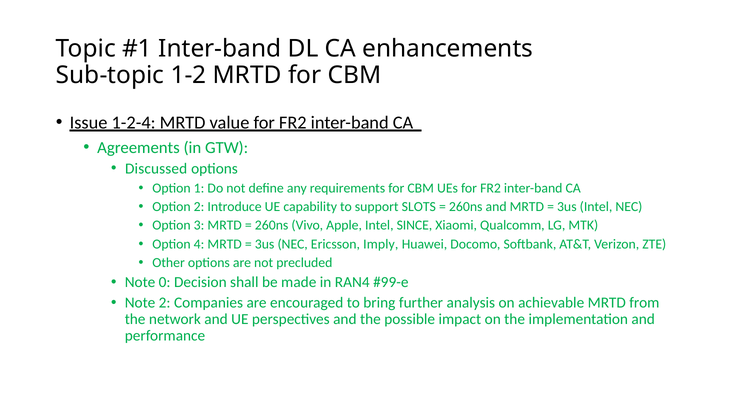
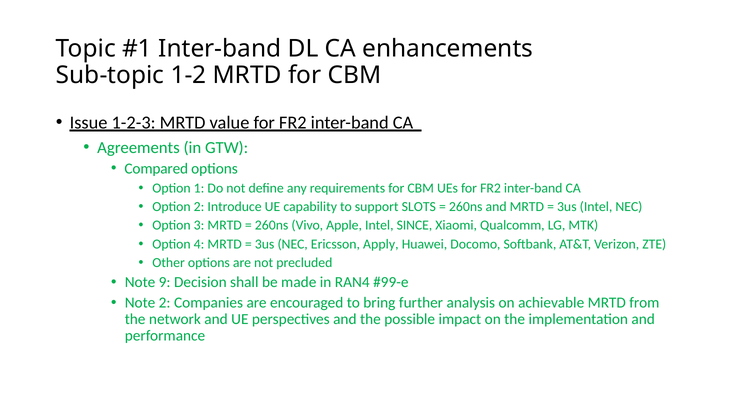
1-2-4: 1-2-4 -> 1-2-3 (134, 122)
Discussed: Discussed -> Compared (156, 168)
Imply: Imply -> Apply (381, 244)
0: 0 -> 9 (165, 282)
